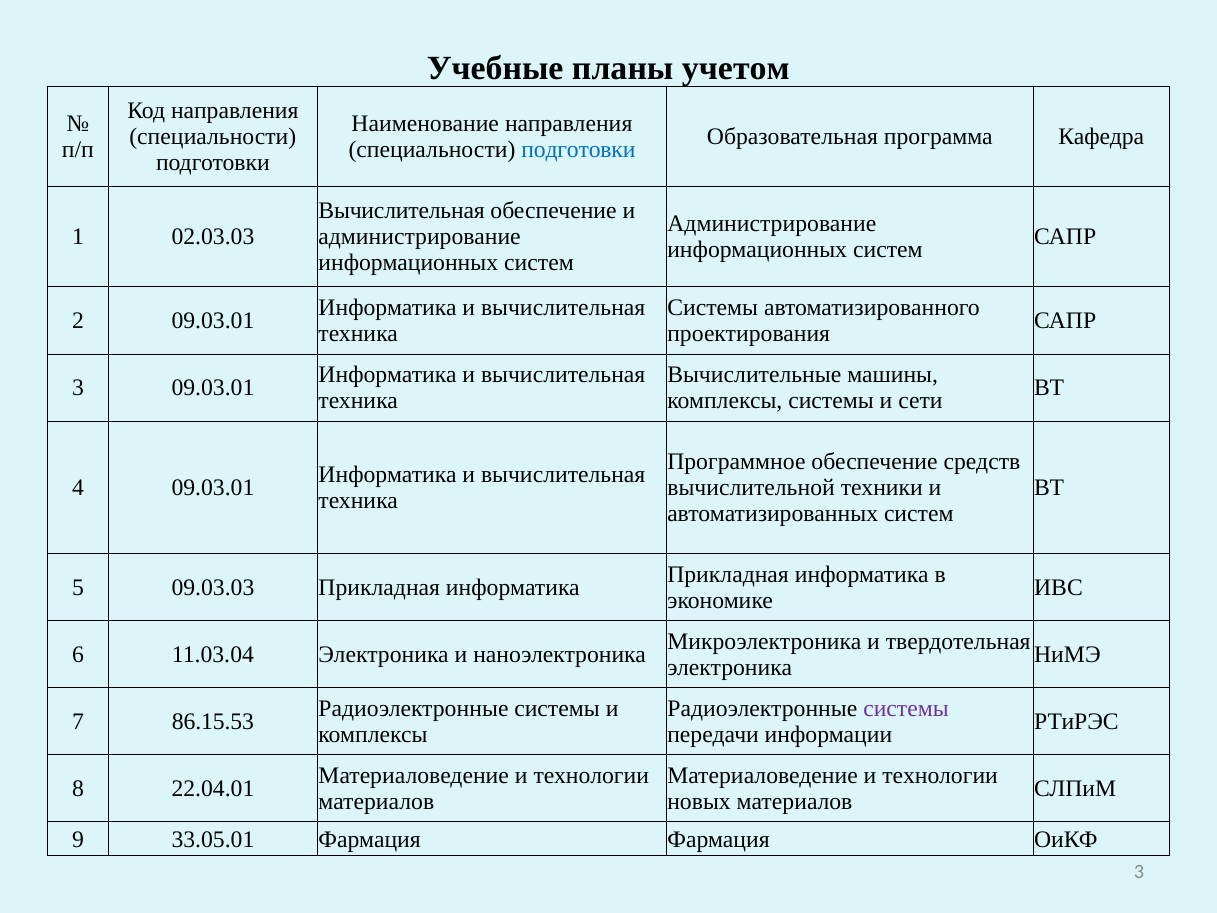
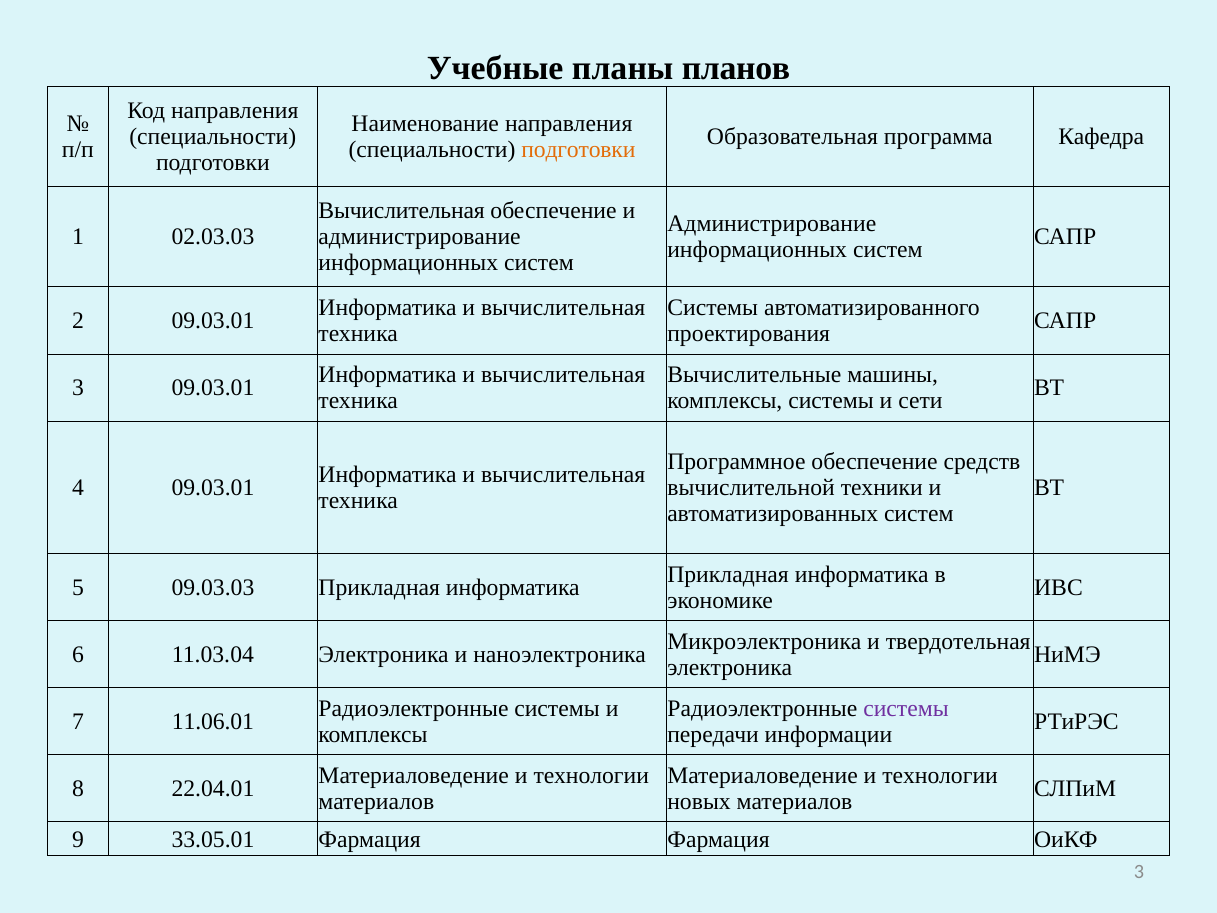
учетом: учетом -> планов (736, 68)
подготовки colour: blue -> orange (578, 150)
86.15.53: 86.15.53 -> 11.06.01 (213, 721)
